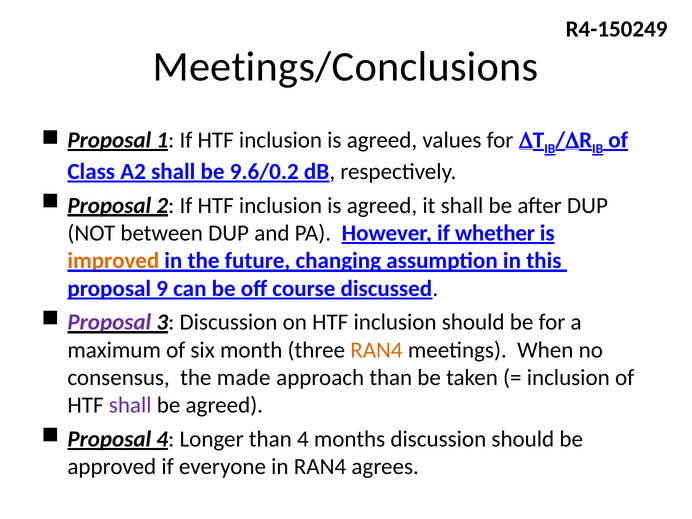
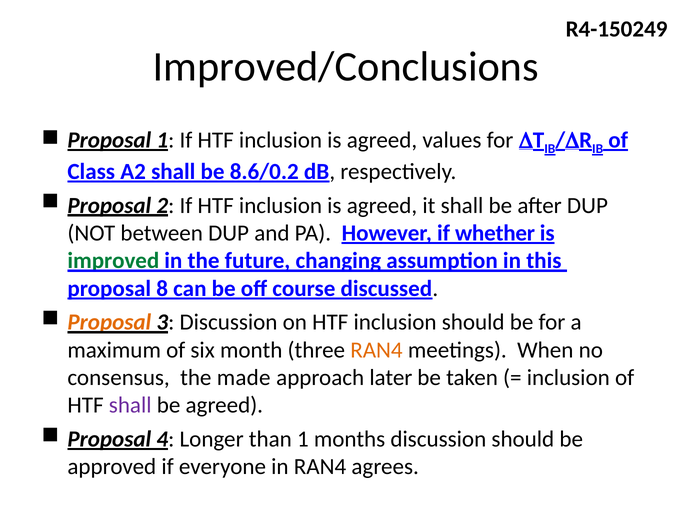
Meetings/Conclusions: Meetings/Conclusions -> Improved/Conclusions (346, 67)
9.6/0.2: 9.6/0.2 -> 8.6/0.2 (264, 172)
improved colour: orange -> green (113, 261)
9: 9 -> 8 (162, 288)
Proposal colour: purple -> orange (109, 322)
approach than: than -> later (391, 378)
than 4: 4 -> 1 (303, 439)
